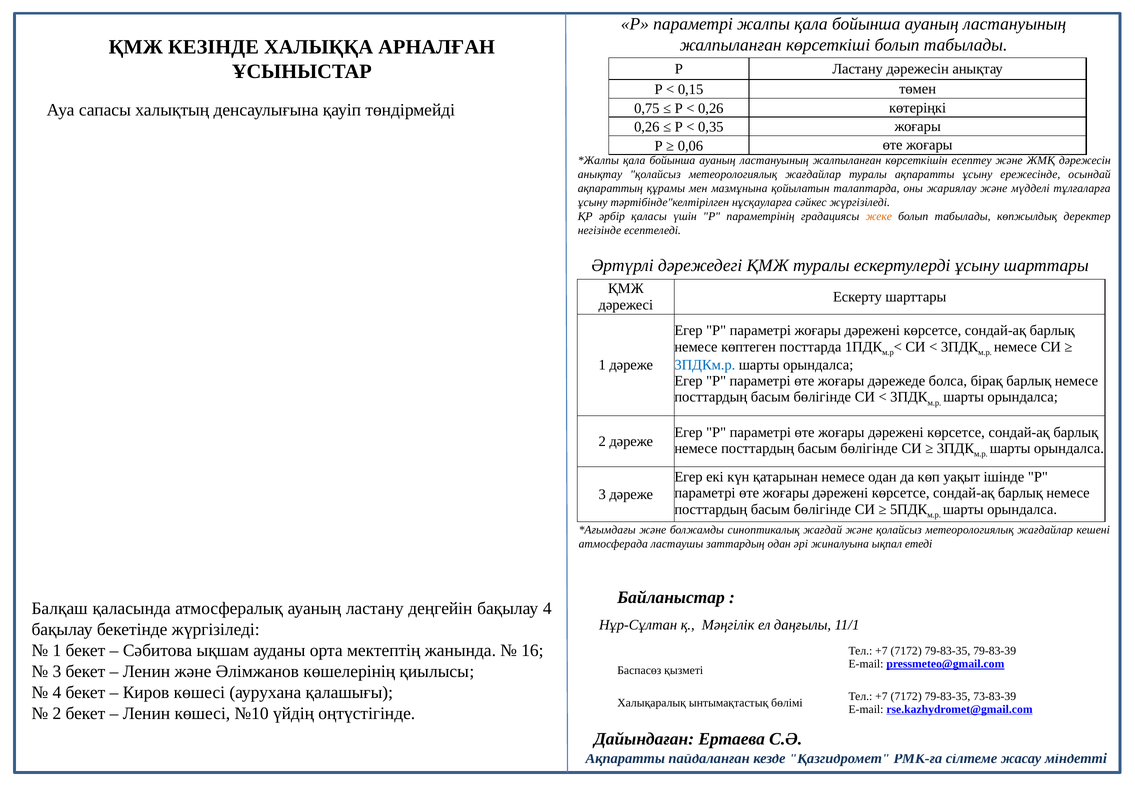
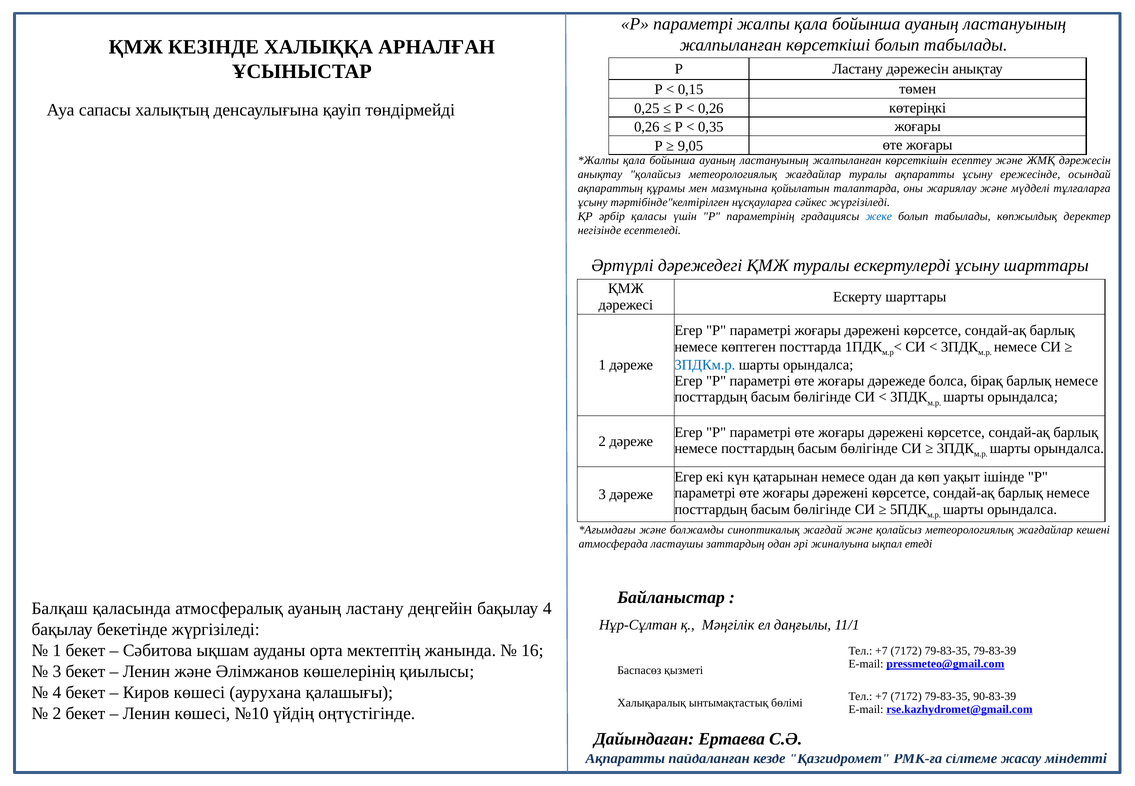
0,75: 0,75 -> 0,25 (647, 108)
0,06: 0,06 -> 9,05 (690, 146)
жеке colour: orange -> blue (879, 216)
73-83-39: 73-83-39 -> 90-83-39 (995, 696)
